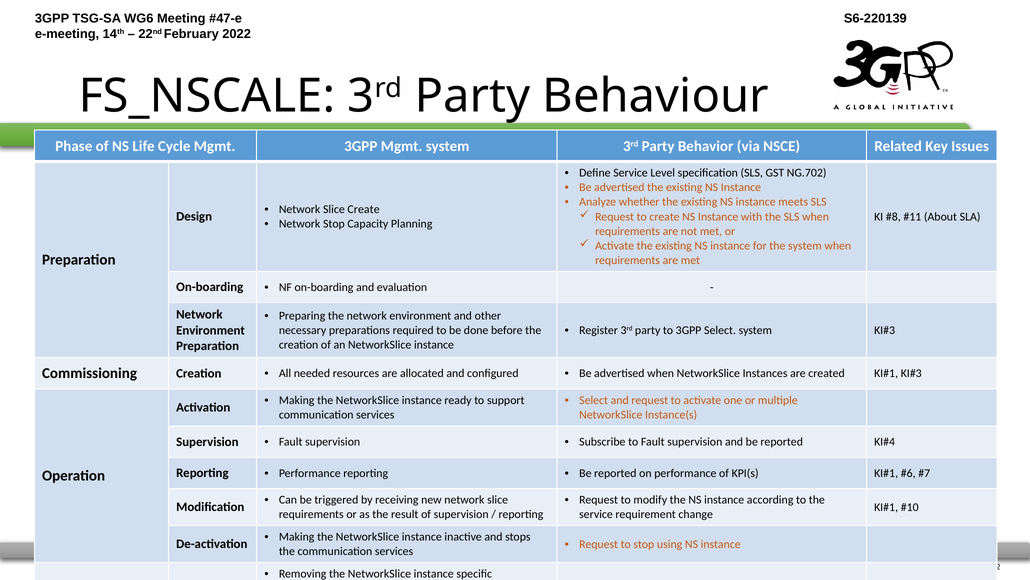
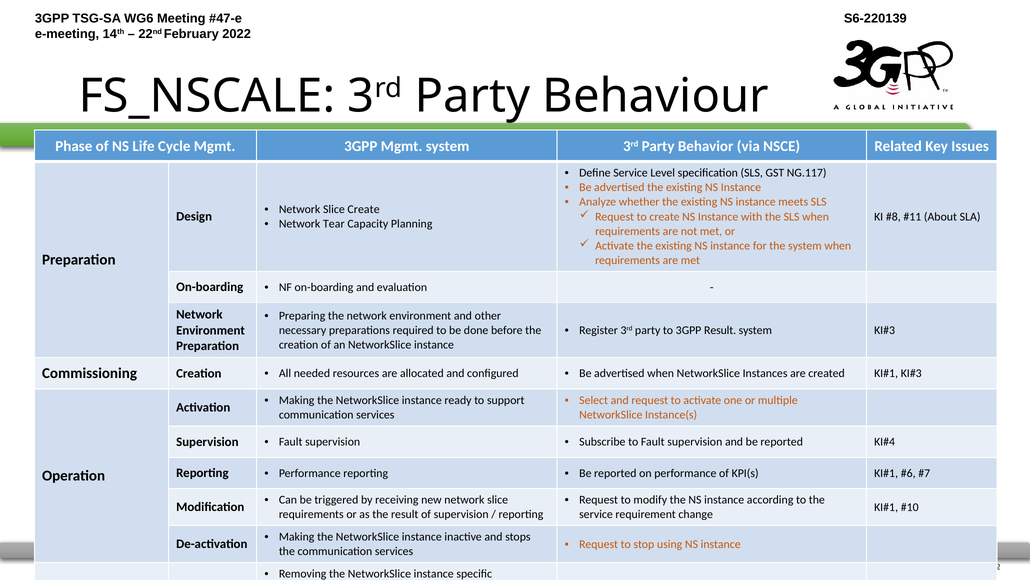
NG.702: NG.702 -> NG.117 (807, 173)
Network Stop: Stop -> Tear (334, 224)
3GPP Select: Select -> Result (720, 330)
